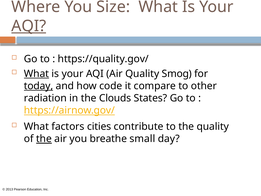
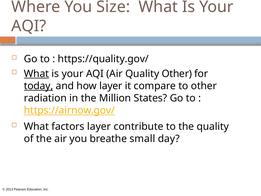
AQI underline: present -> none (29, 26)
Quality Smog: Smog -> Other (177, 74)
how code: code -> layer (111, 86)
Clouds: Clouds -> Million (115, 98)
factors cities: cities -> layer (99, 126)
the underline: present -> none (44, 139)
